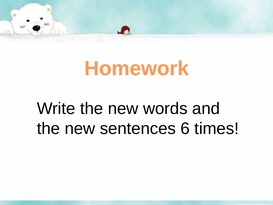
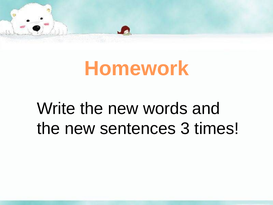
6: 6 -> 3 (185, 129)
